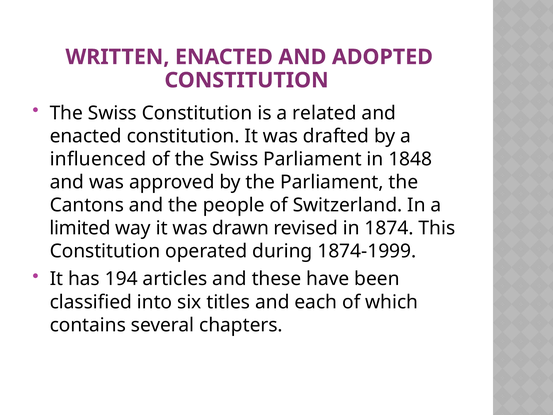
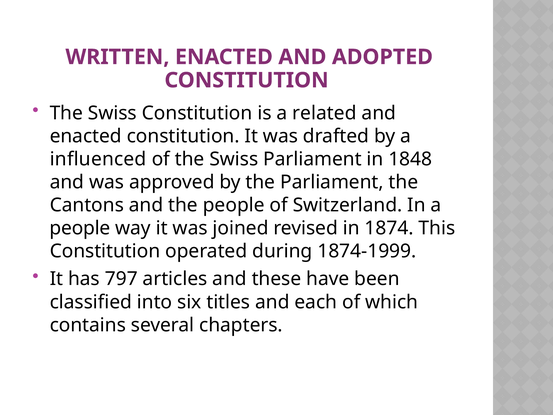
limited: limited -> people (80, 228)
drawn: drawn -> joined (241, 228)
194: 194 -> 797 (121, 279)
